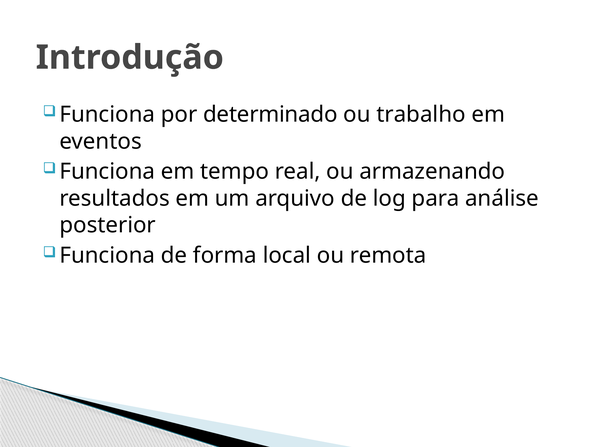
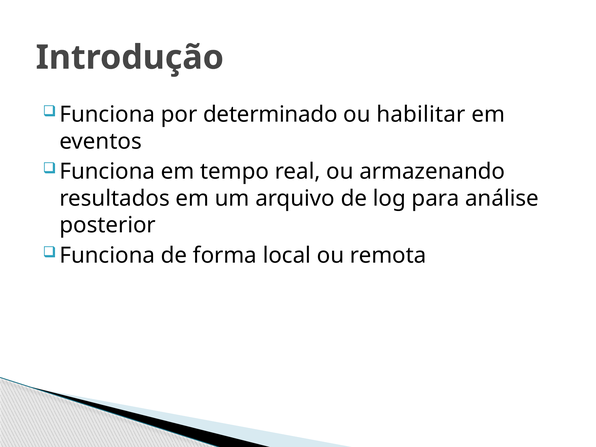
trabalho: trabalho -> habilitar (421, 114)
